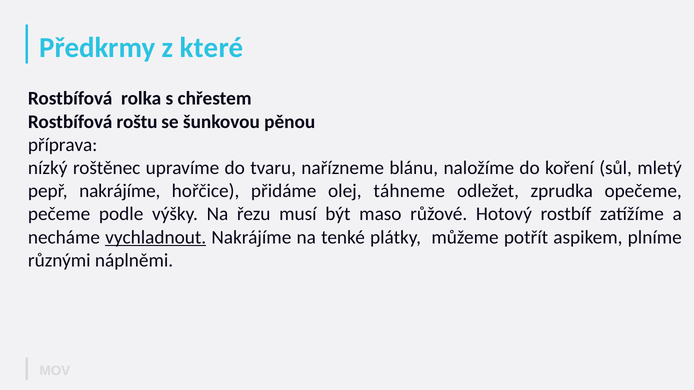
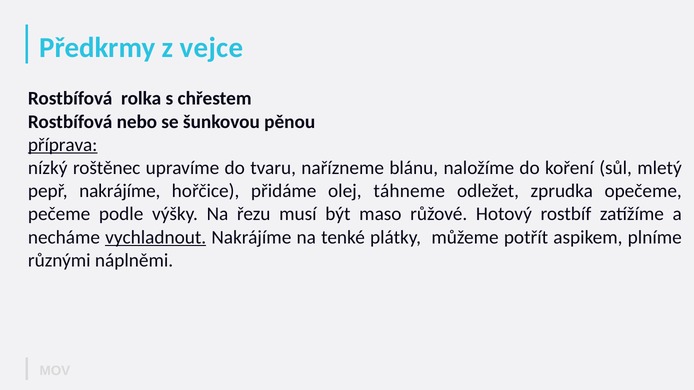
které: které -> vejce (212, 48)
roštu: roštu -> nebo (137, 122)
příprava underline: none -> present (63, 145)
